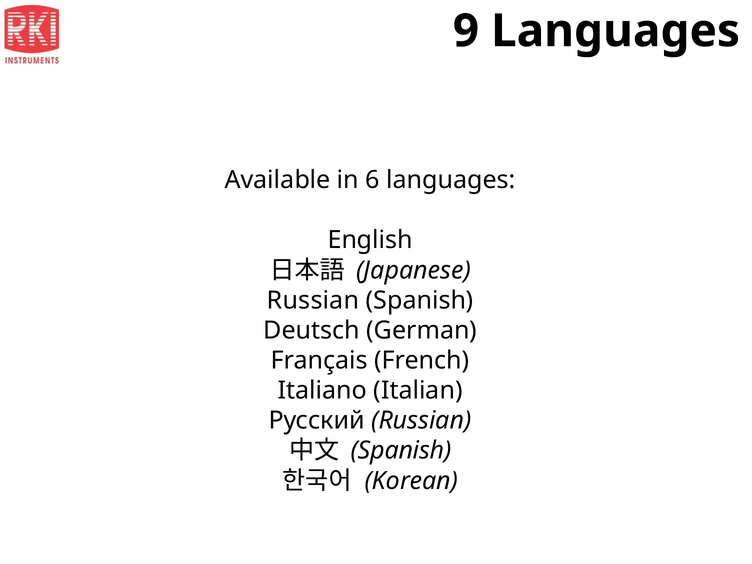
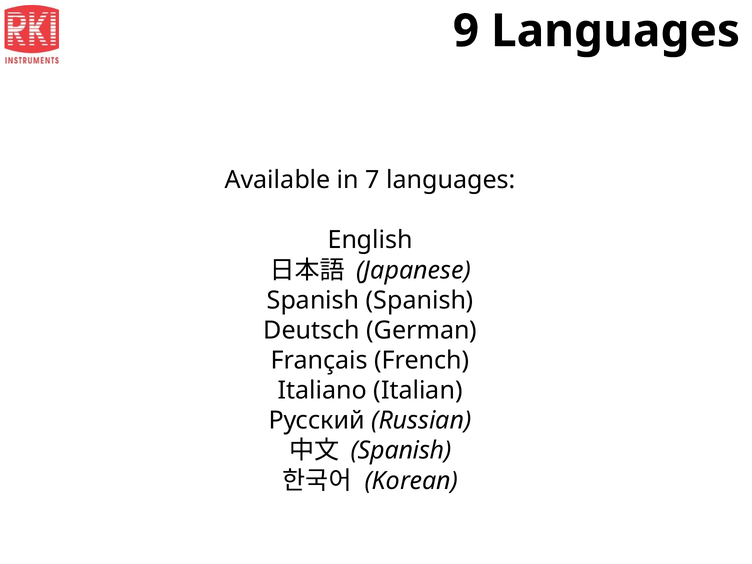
6: 6 -> 7 (373, 180)
Russian: Russian -> Spanish (313, 300)
